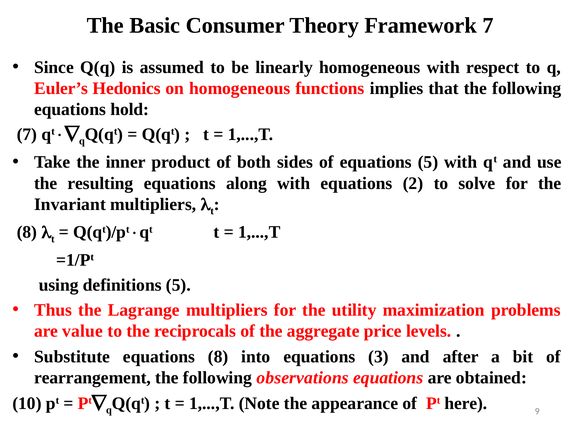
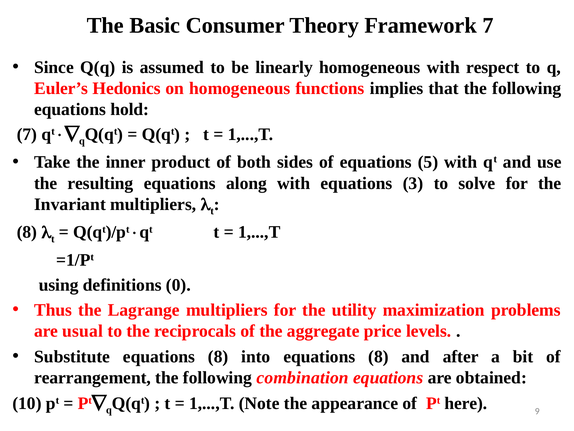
2: 2 -> 3 (413, 183)
definitions 5: 5 -> 0 (178, 285)
value: value -> usual (83, 331)
into equations 3: 3 -> 8 (378, 356)
observations: observations -> combination (303, 377)
